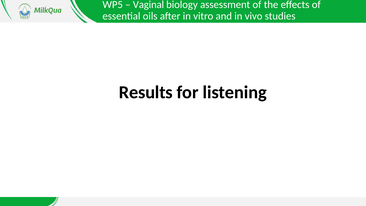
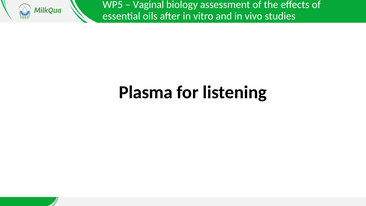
Results: Results -> Plasma (146, 92)
